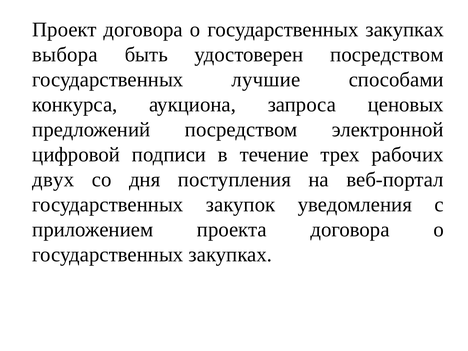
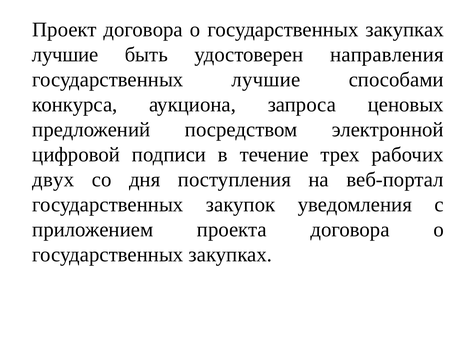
выбора: выбора -> лучшие (65, 55)
удостоверен посредством: посредством -> направления (387, 55)
